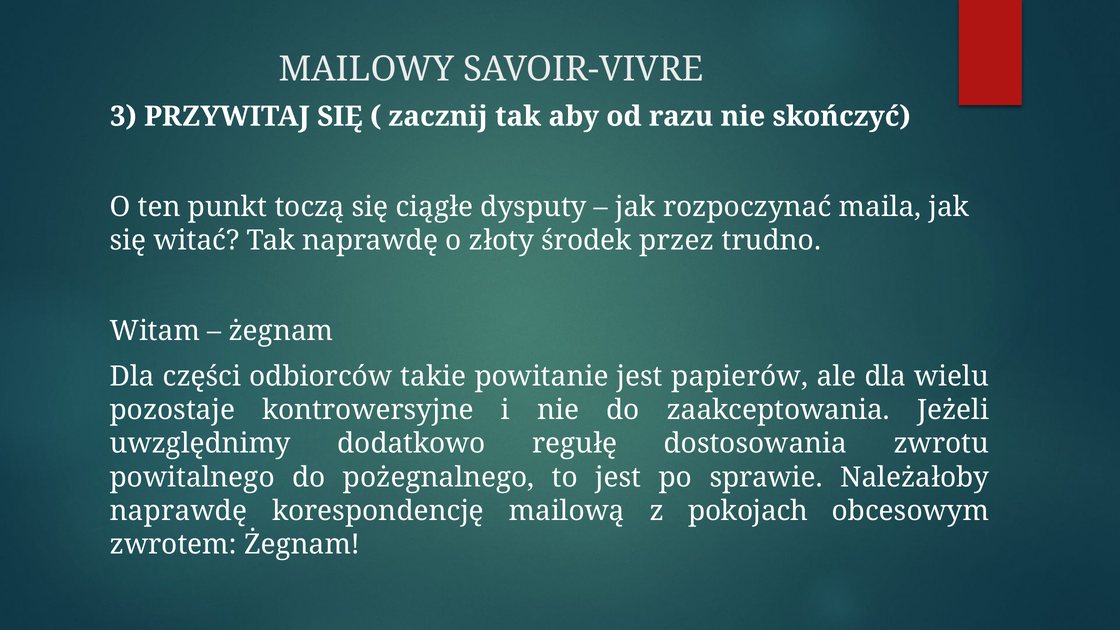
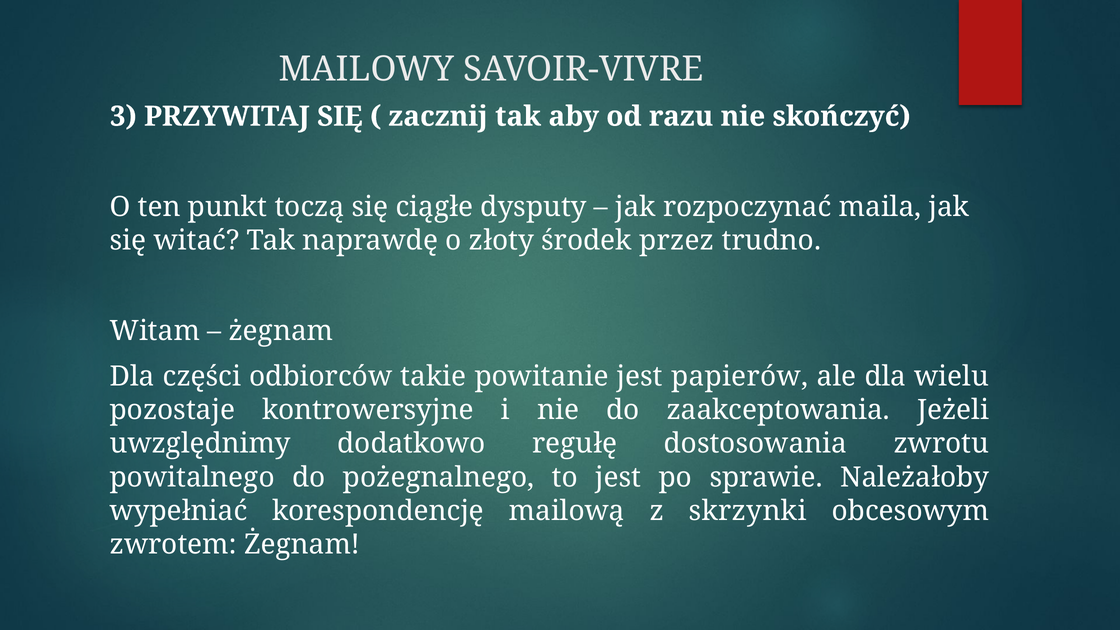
naprawdę: naprawdę -> wypełniać (179, 511)
pokojach: pokojach -> skrzynki (748, 511)
